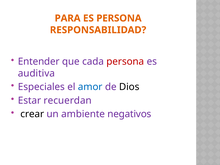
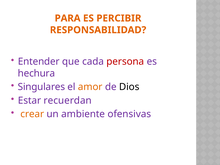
ES PERSONA: PERSONA -> PERCIBIR (119, 18)
auditiva: auditiva -> hechura (36, 73)
Especiales: Especiales -> Singulares (41, 87)
amor colour: blue -> orange (90, 87)
crear colour: black -> orange (32, 114)
negativos: negativos -> ofensivas (129, 114)
